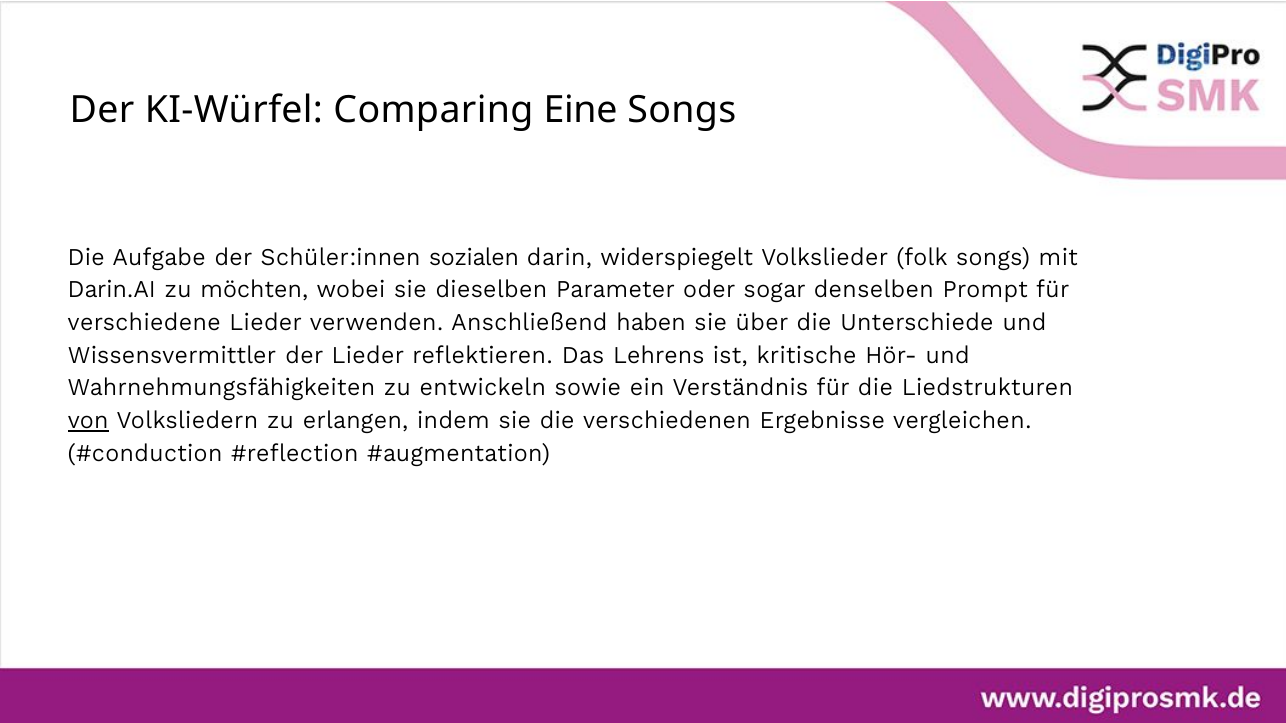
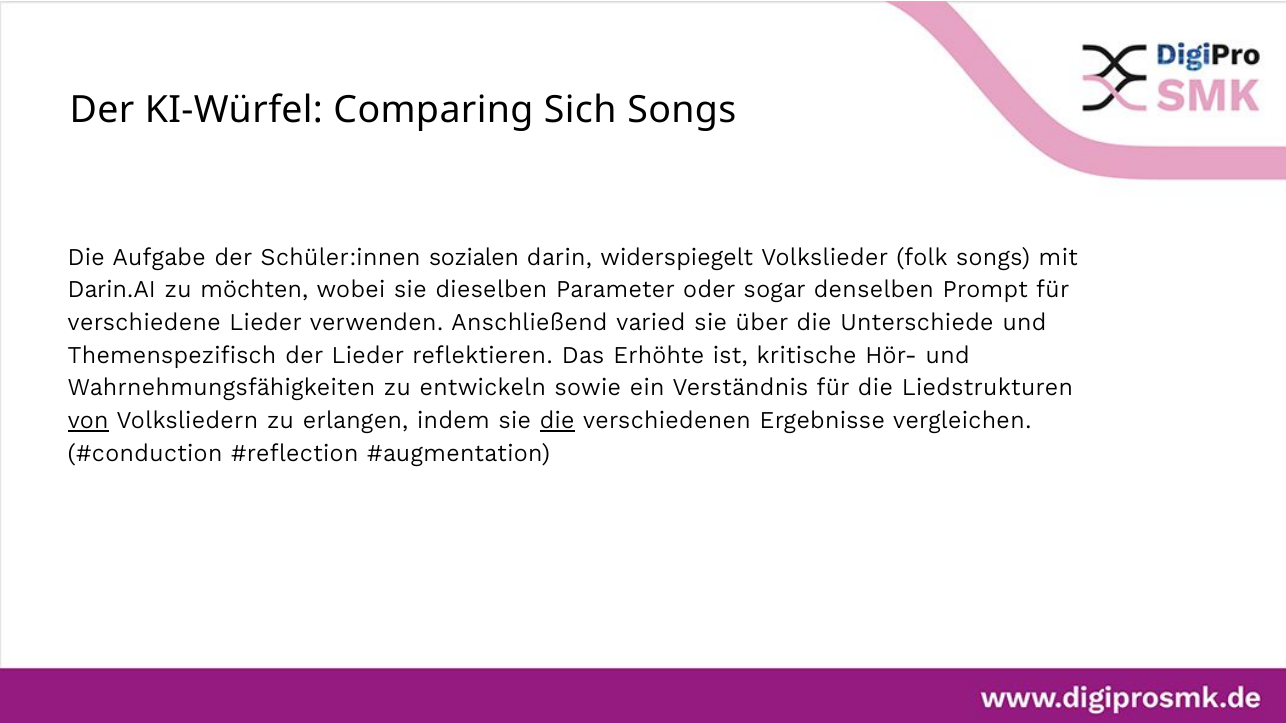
Eine: Eine -> Sich (580, 111)
haben: haben -> varied (651, 323)
Wissensvermittler: Wissensvermittler -> Themenspezifisch (172, 355)
Lehrens: Lehrens -> Erhöhte (659, 355)
die underline: none -> present (557, 421)
